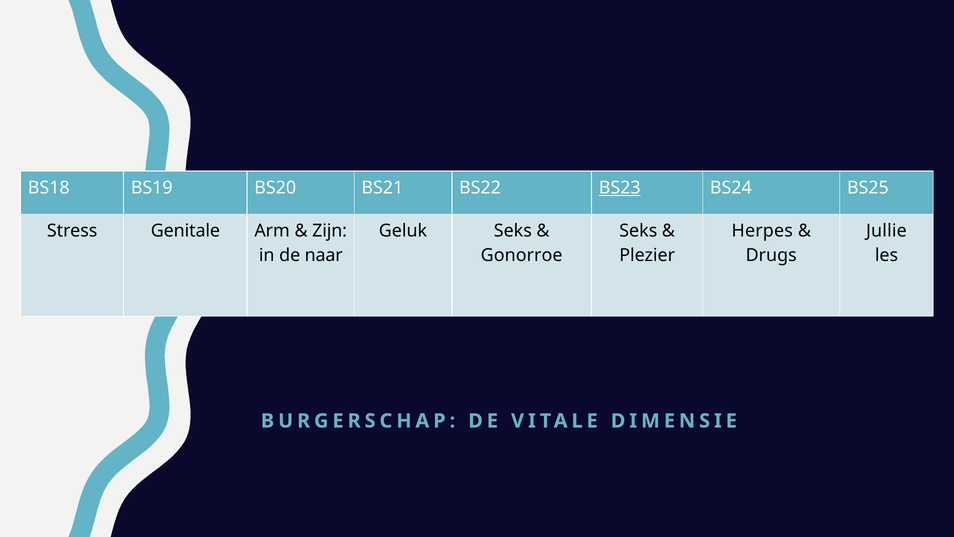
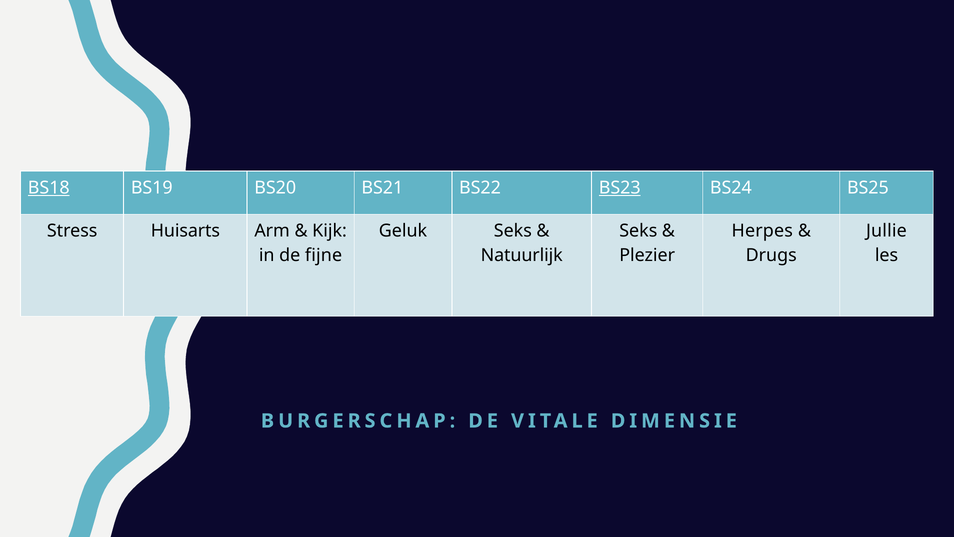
BS18 underline: none -> present (49, 188)
Genitale: Genitale -> Huisarts (185, 231)
Zijn: Zijn -> Kijk (330, 231)
naar: naar -> fijne (324, 255)
Gonorroe: Gonorroe -> Natuurlijk (522, 255)
